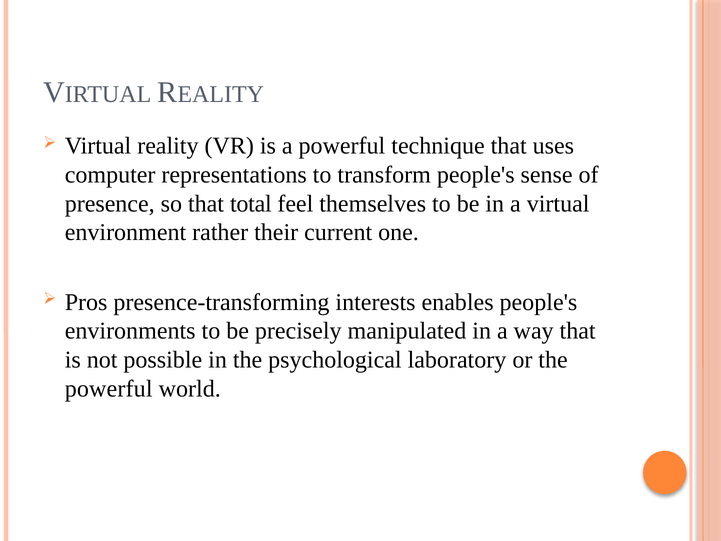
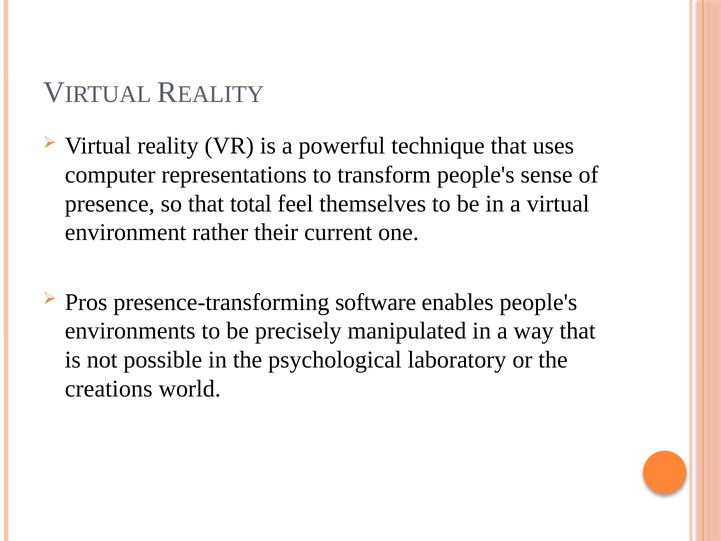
interests: interests -> software (376, 302)
powerful: powerful -> creations (109, 389)
